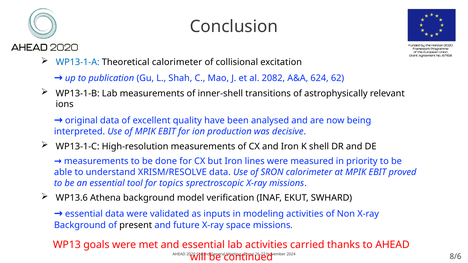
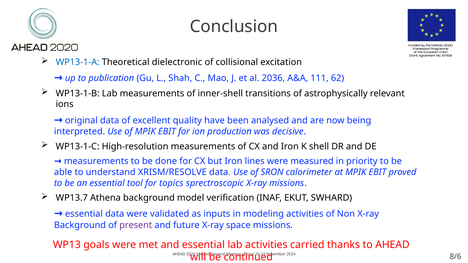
Theoretical calorimeter: calorimeter -> dielectronic (177, 62)
2082: 2082 -> 2036 (273, 78)
624: 624 -> 111 (320, 78)
WP13.6: WP13.6 -> WP13.7 (72, 198)
present colour: black -> purple (136, 225)
